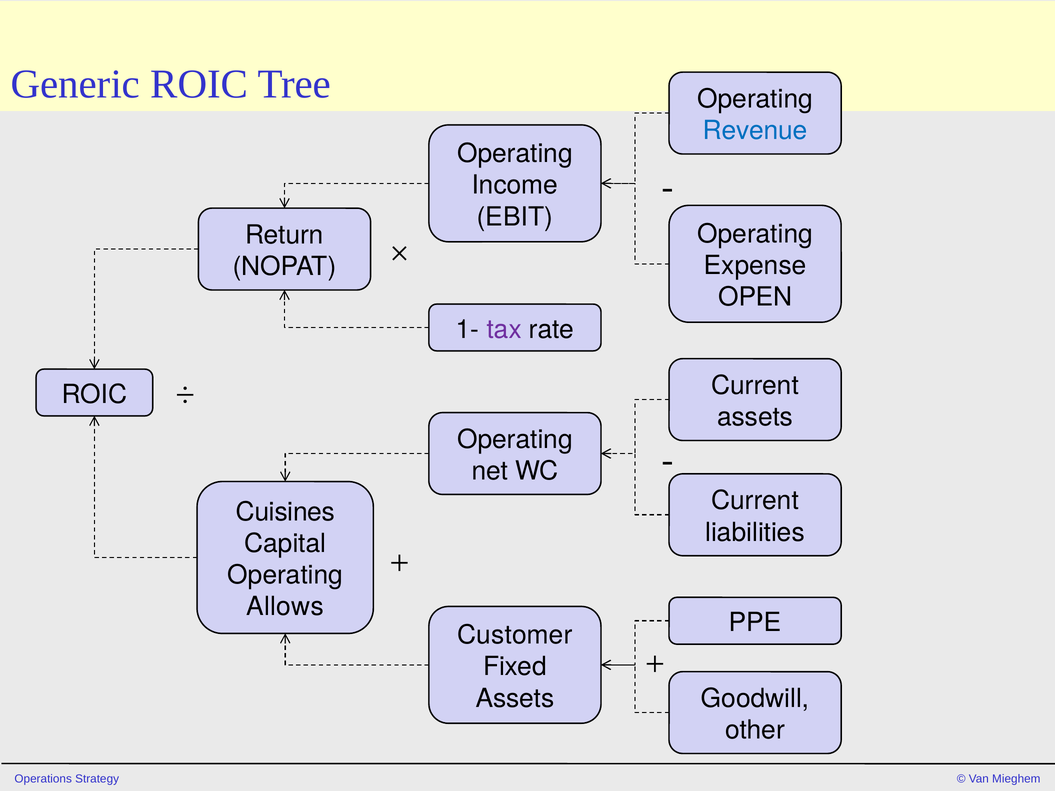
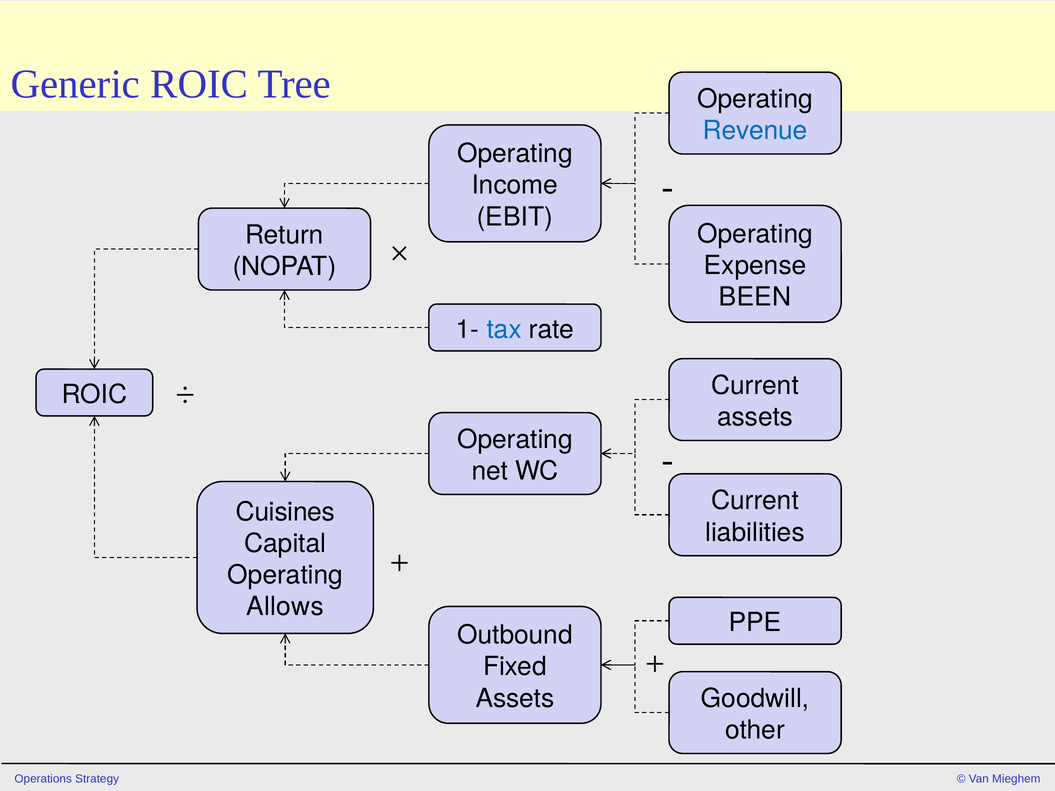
OPEN: OPEN -> BEEN (755, 297)
tax colour: purple -> blue (504, 329)
Customer: Customer -> Outbound (515, 635)
